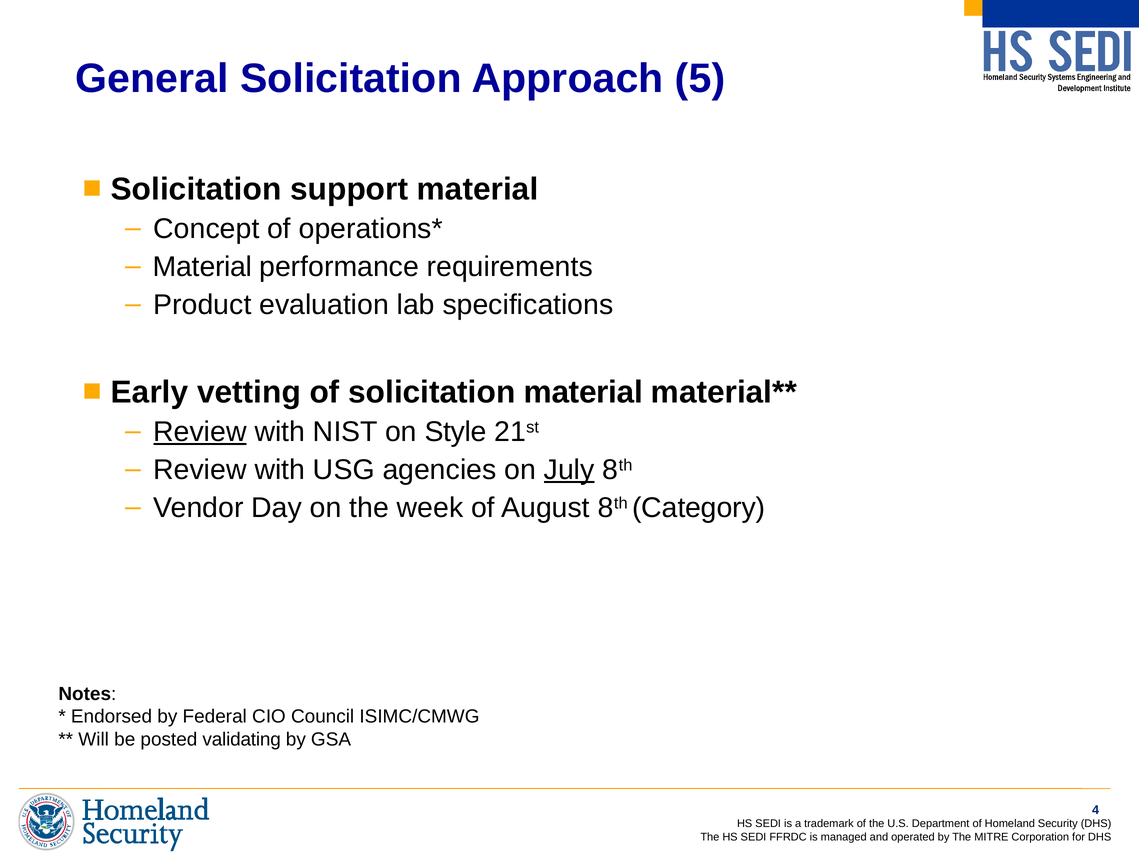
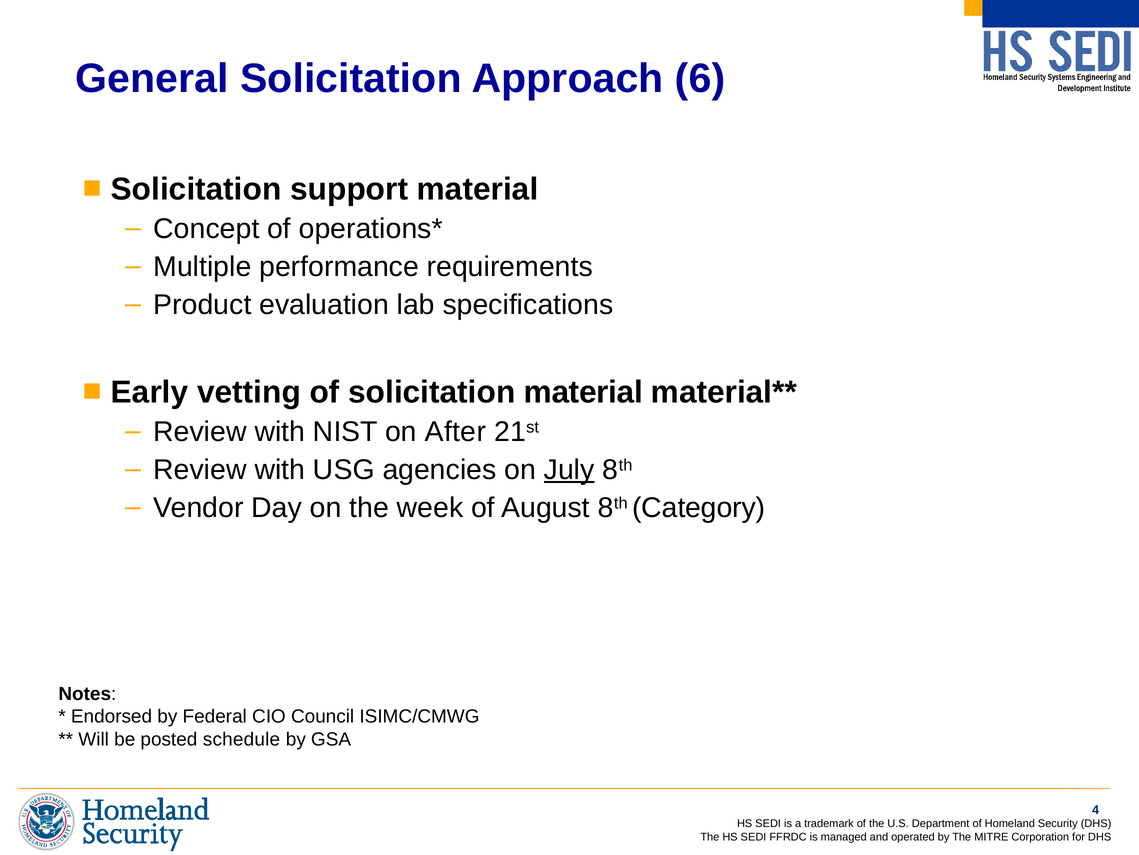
5: 5 -> 6 (700, 79)
Material: Material -> Multiple (202, 267)
Review underline: present -> none (200, 431)
Style: Style -> After (455, 431)
validating: validating -> schedule (241, 739)
